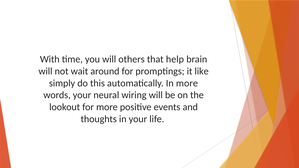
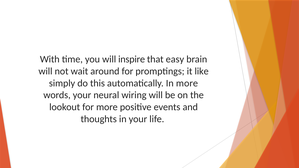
others: others -> inspire (132, 59)
help: help -> easy (175, 59)
